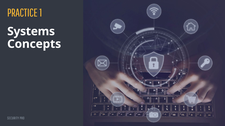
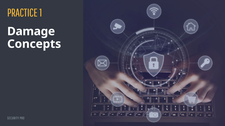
Systems: Systems -> Damage (31, 32)
